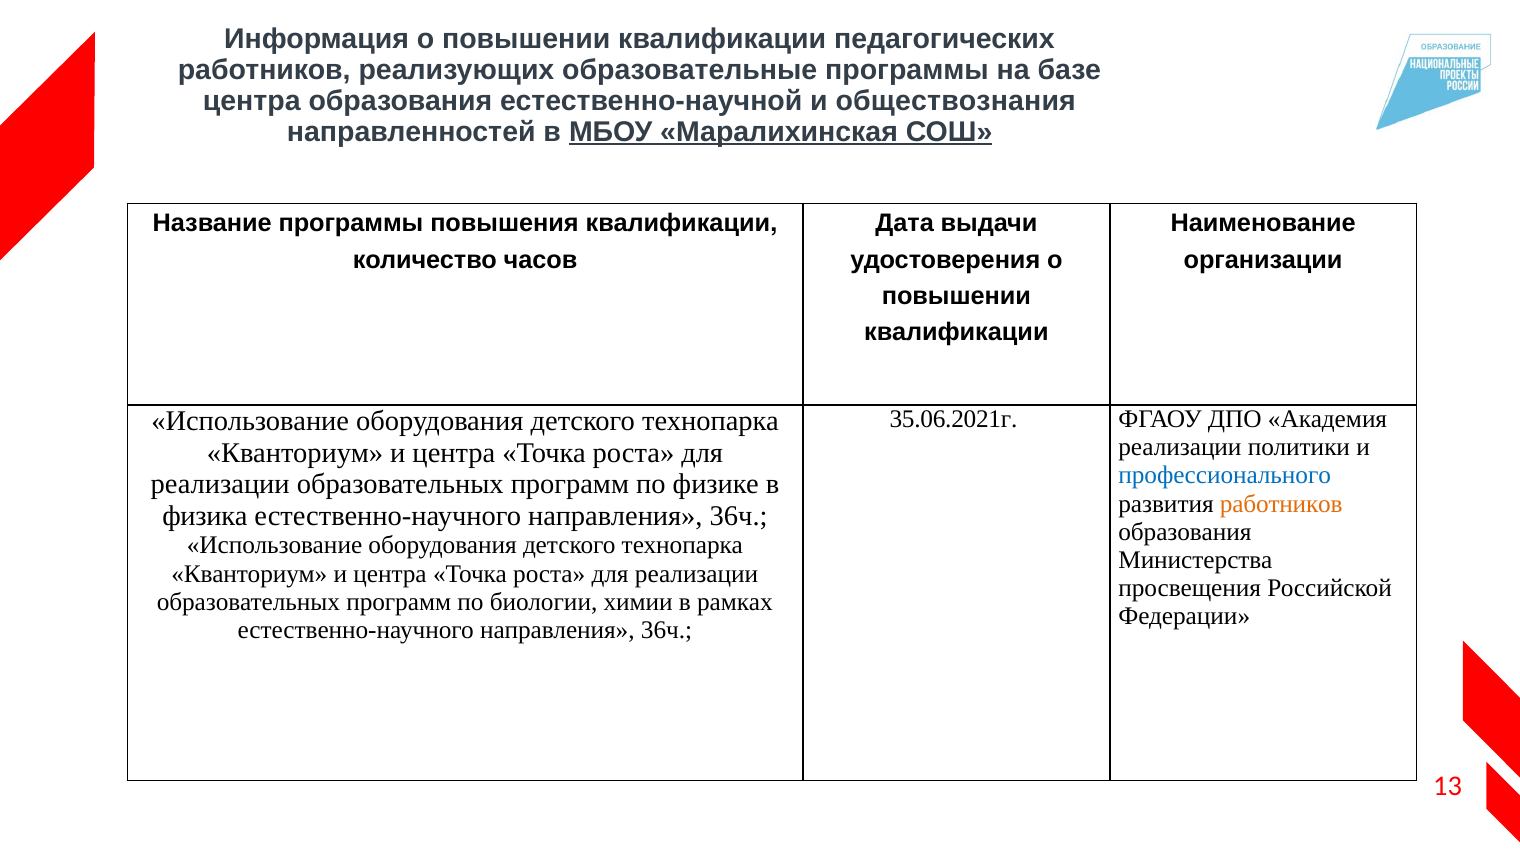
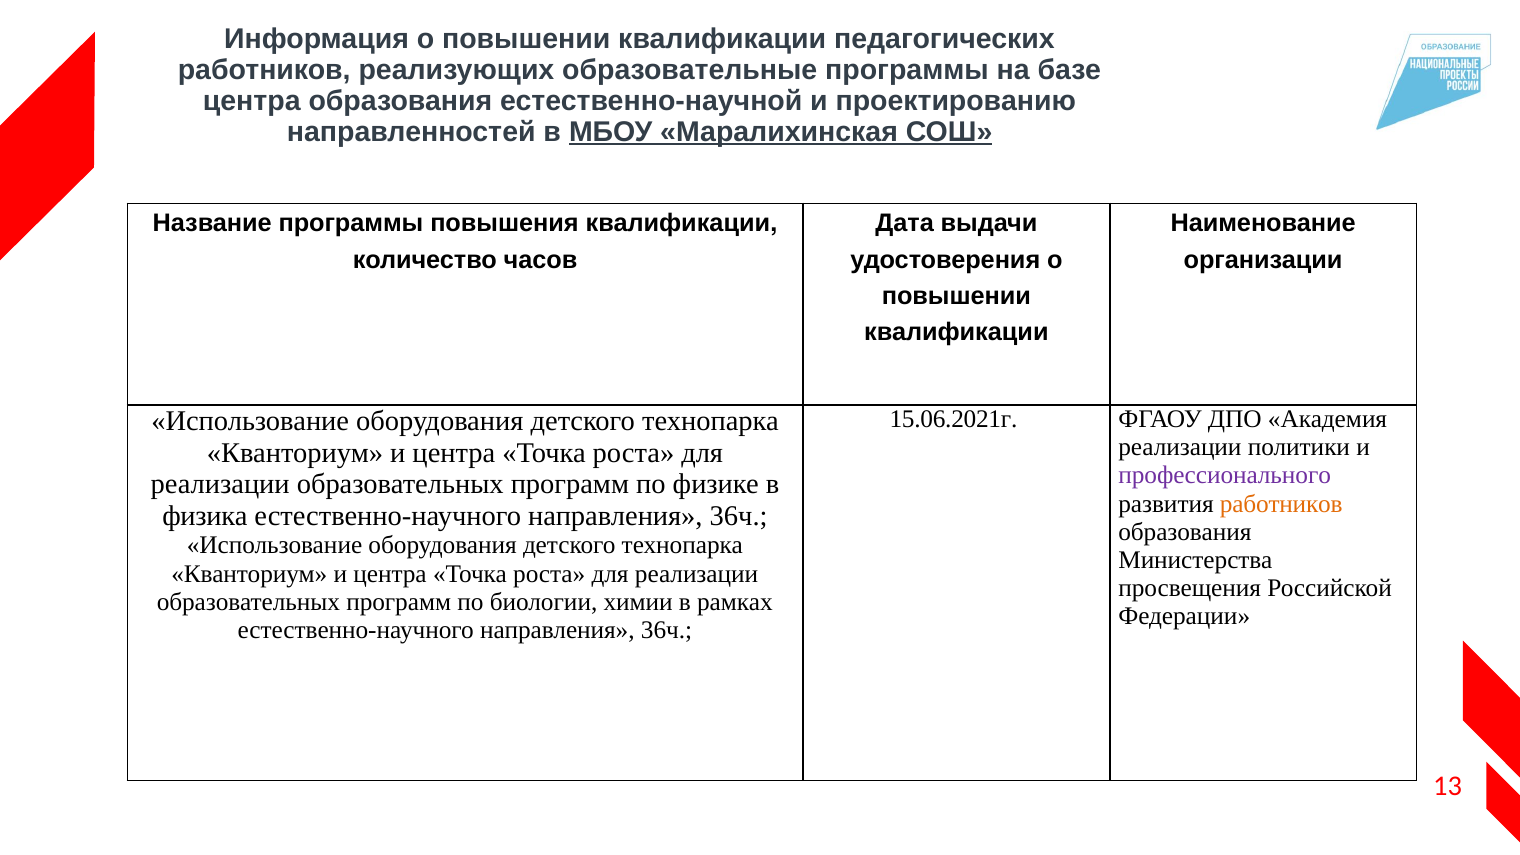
обществознания: обществознания -> проектированию (956, 101)
35.06.2021г: 35.06.2021г -> 15.06.2021г (953, 419)
профессионального colour: blue -> purple (1225, 476)
